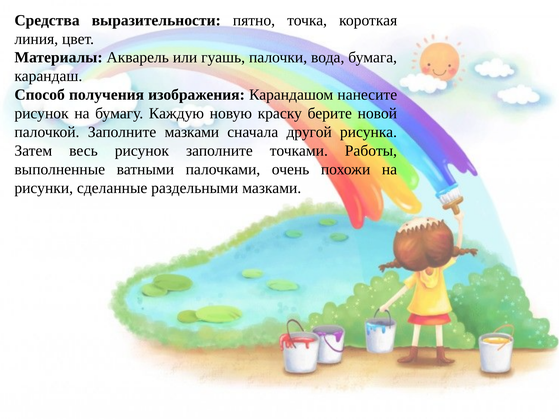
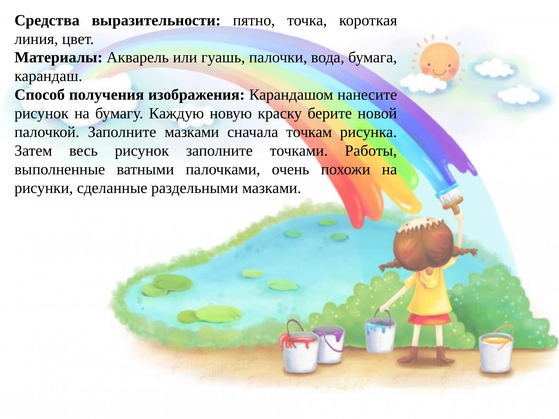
другой: другой -> точкам (309, 132)
